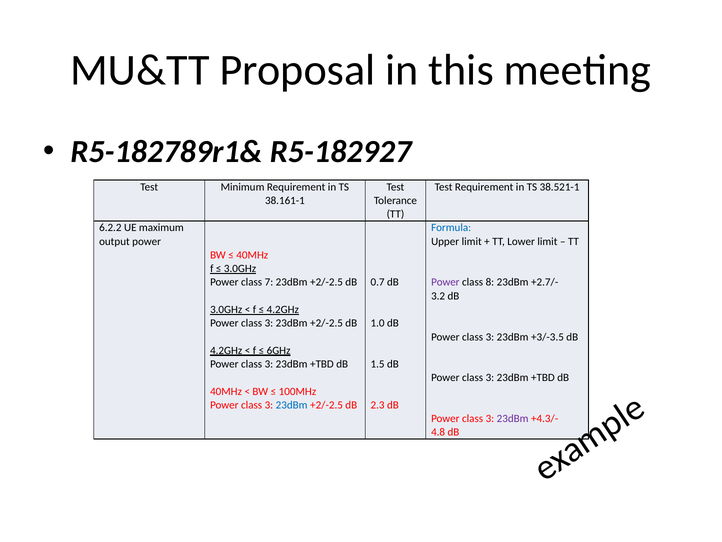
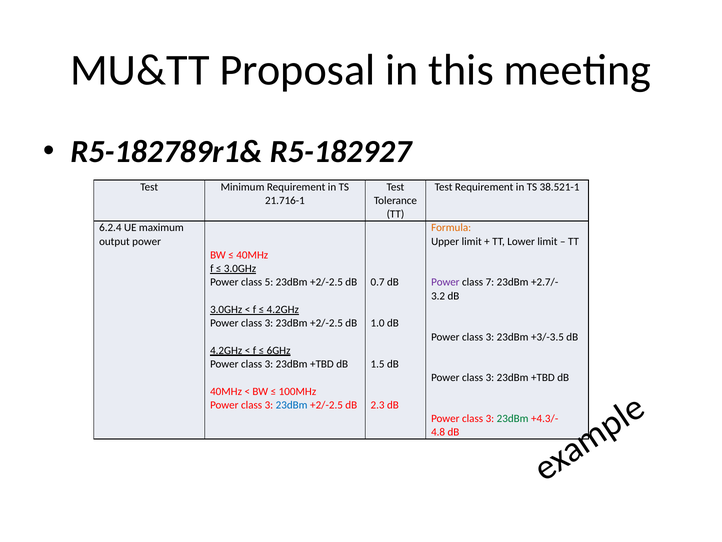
38.161-1: 38.161-1 -> 21.716-1 (285, 200)
6.2.2: 6.2.2 -> 6.2.4 (110, 228)
Formula colour: blue -> orange (451, 228)
7: 7 -> 5 (269, 282)
8: 8 -> 7 (490, 282)
23dBm colour: purple -> green (513, 418)
